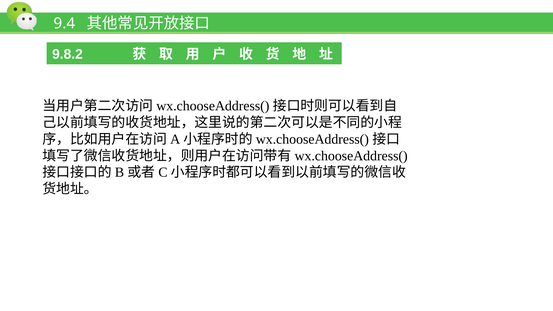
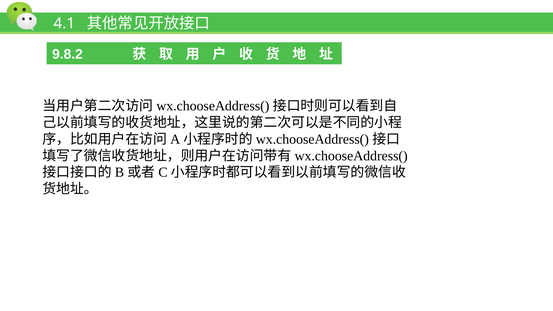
9.4: 9.4 -> 4.1 (64, 23)
